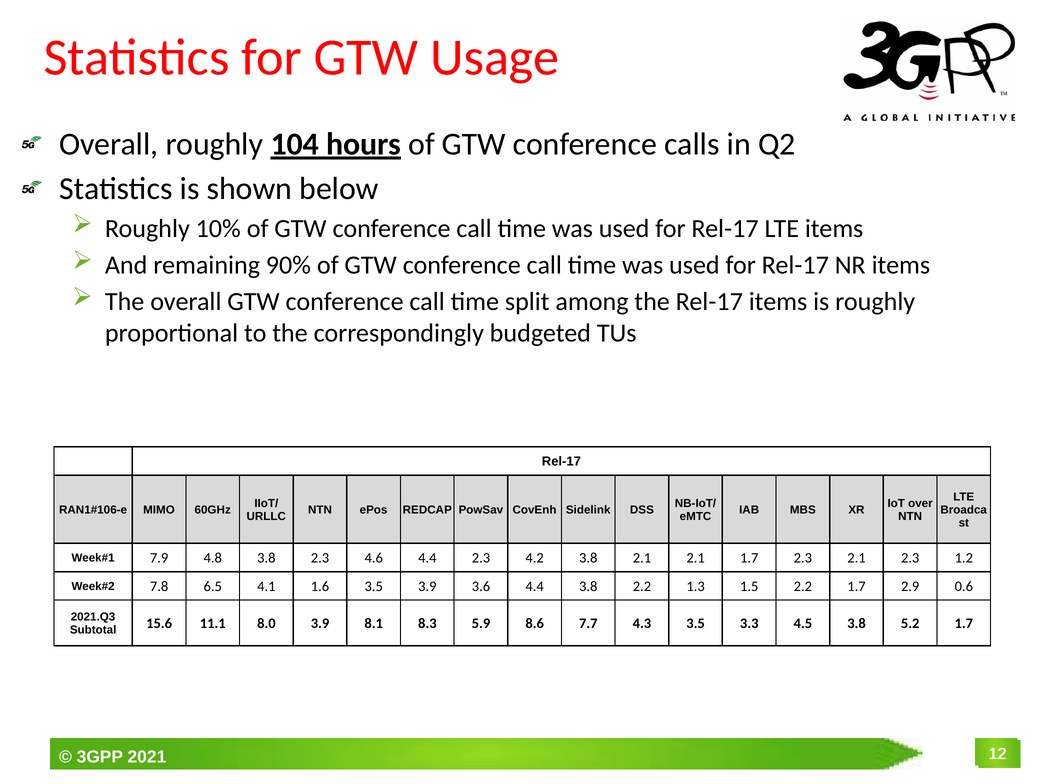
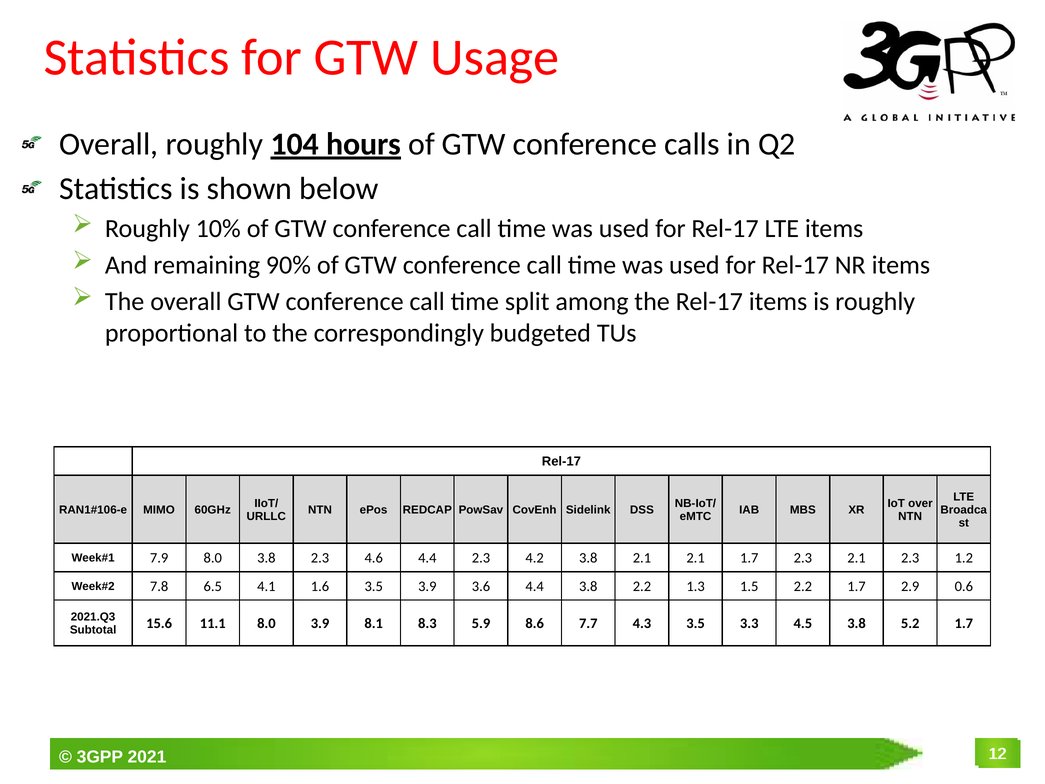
7.9 4.8: 4.8 -> 8.0 (213, 558)
